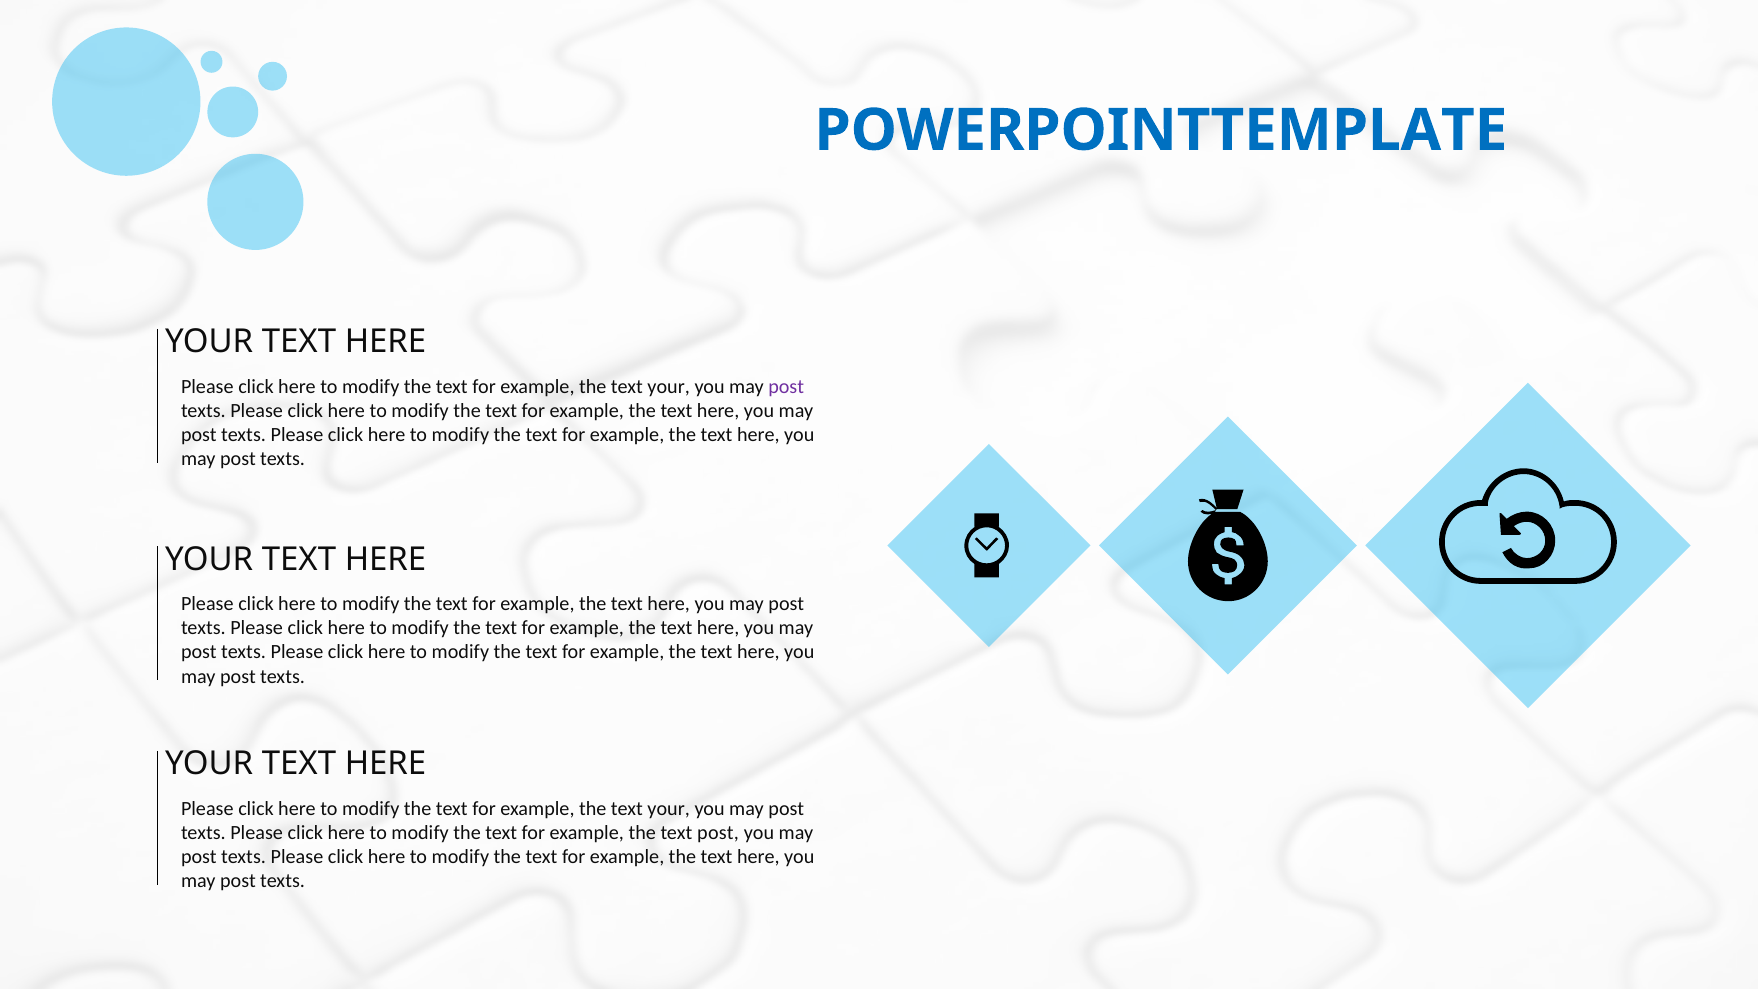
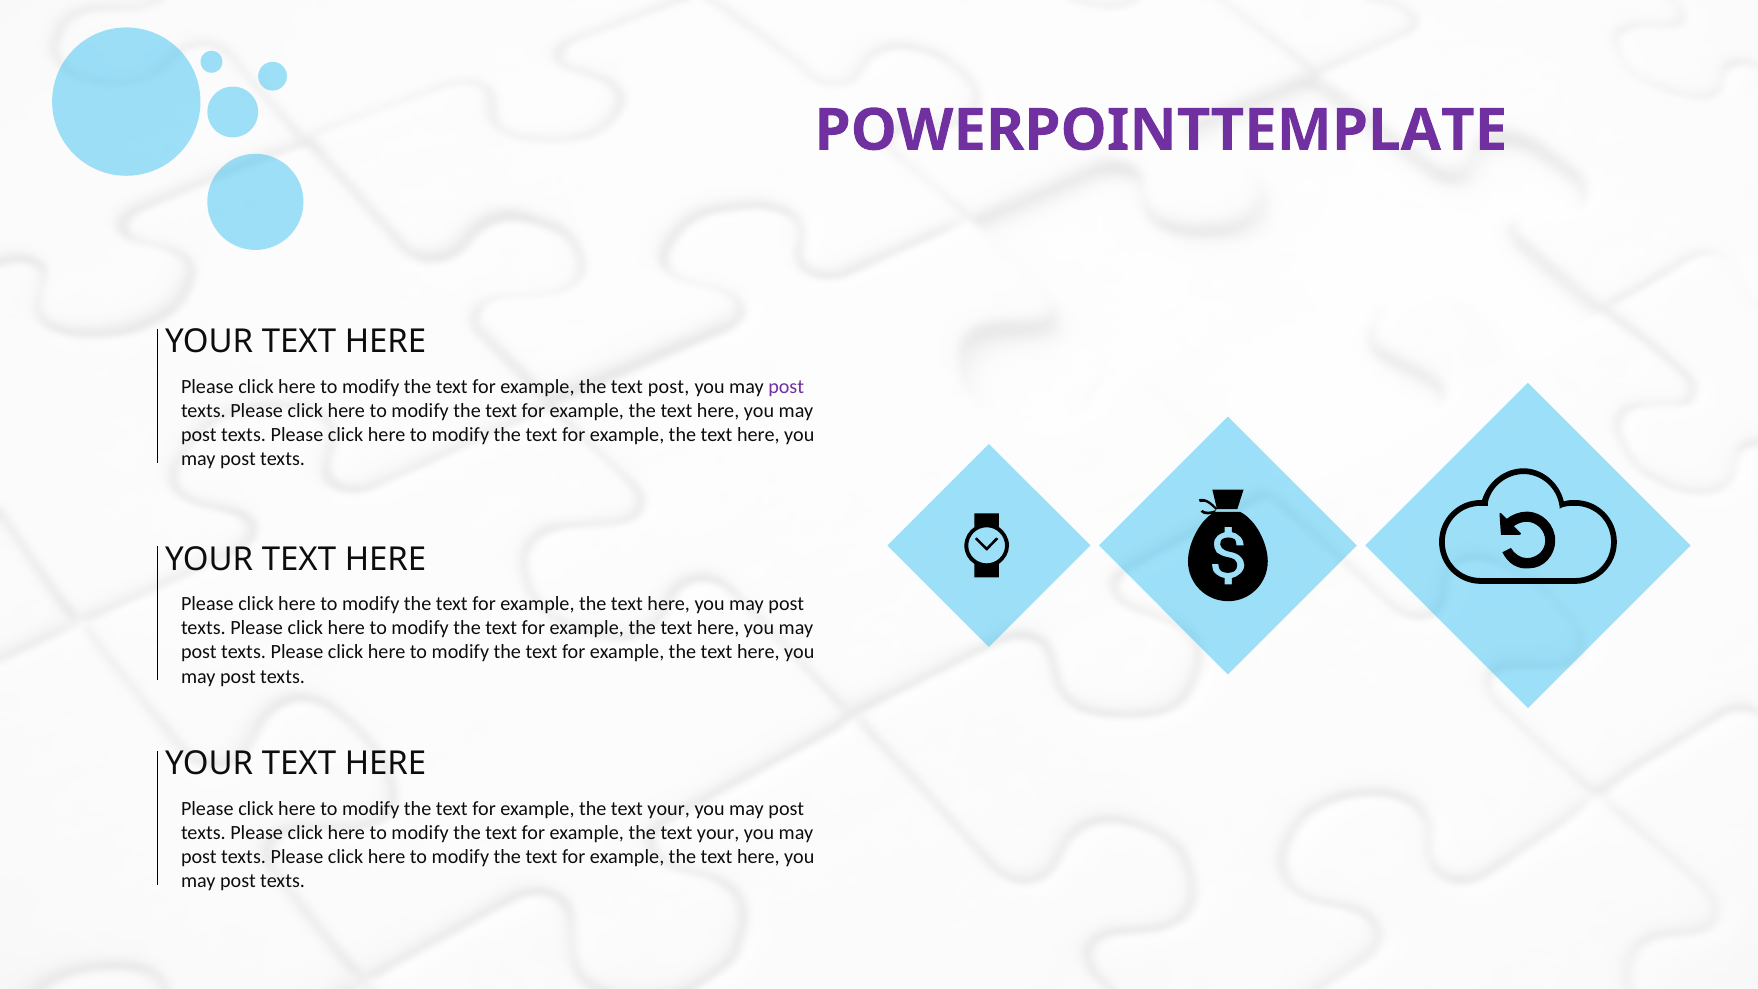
POWERPOINTTEMPLATE colour: blue -> purple (1161, 130)
your: your -> post (669, 386)
post: post -> your (718, 833)
